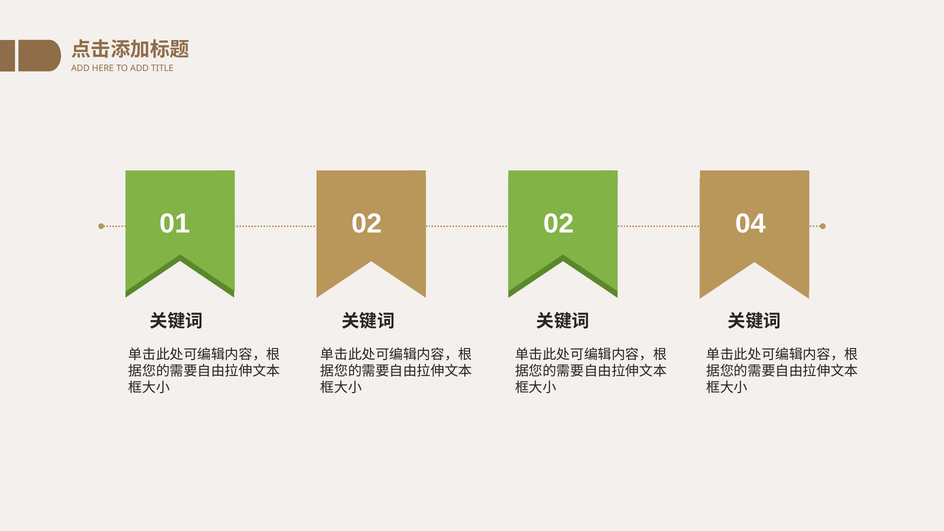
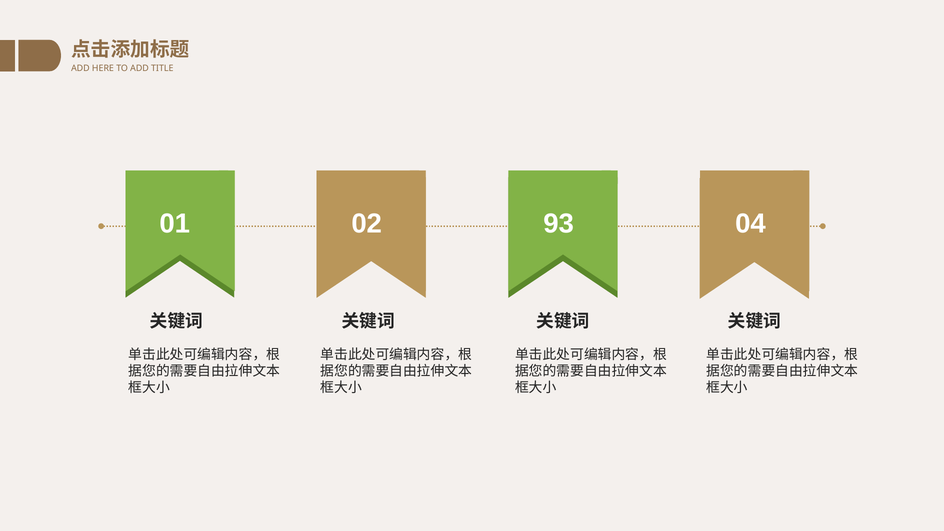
02 02: 02 -> 93 (559, 224)
